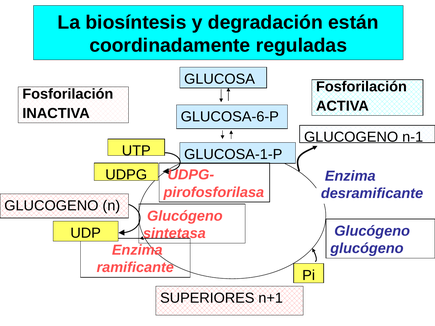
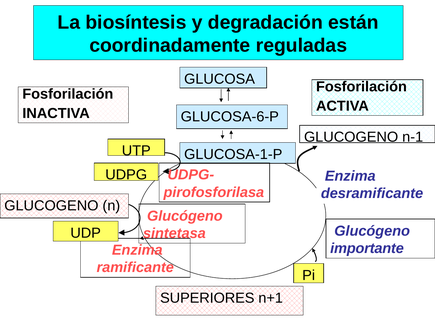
glucógeno: glucógeno -> importante (367, 248)
